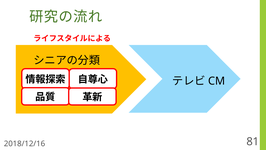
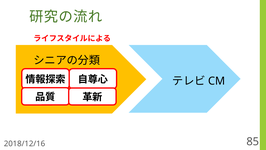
81: 81 -> 85 (253, 141)
